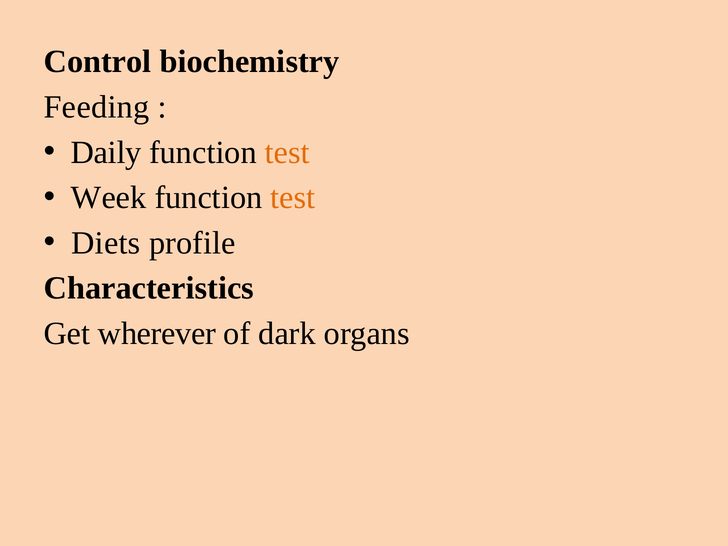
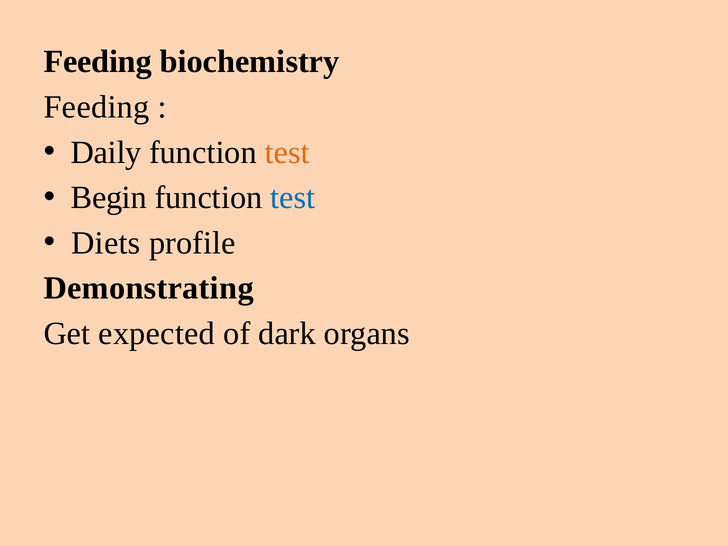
Control: Control -> Feeding (98, 62)
Week: Week -> Begin (109, 198)
test colour: orange -> blue (293, 198)
Characteristics: Characteristics -> Demonstrating (149, 288)
wherever: wherever -> expected (157, 334)
